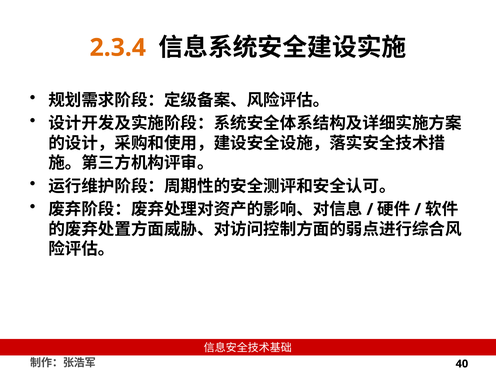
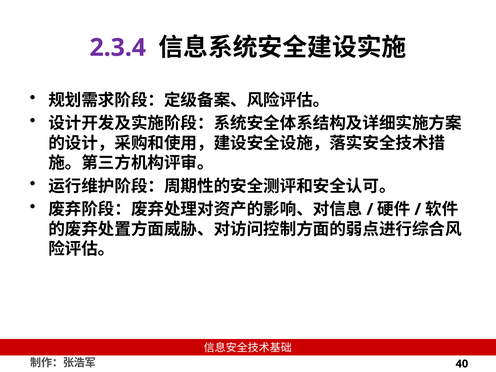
2.3.4 colour: orange -> purple (118, 48)
